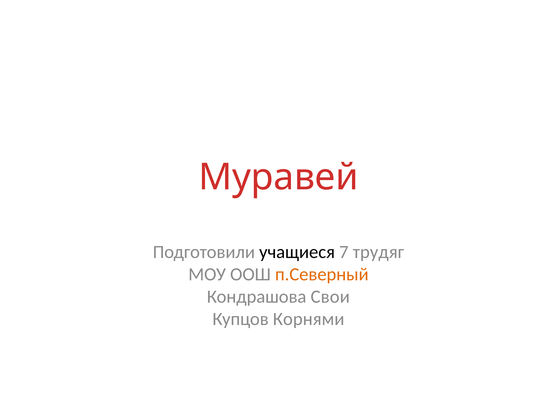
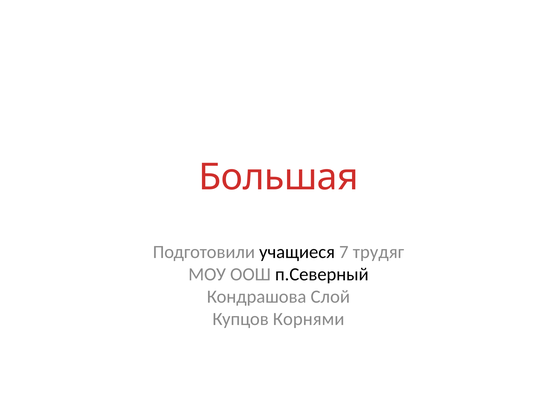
Муравей: Муравей -> Большая (279, 177)
п.Северный colour: orange -> black (322, 274)
Свои: Свои -> Слой (330, 297)
